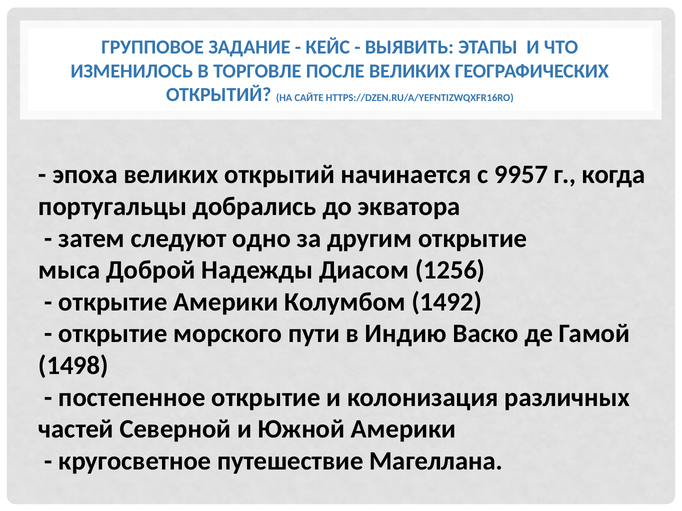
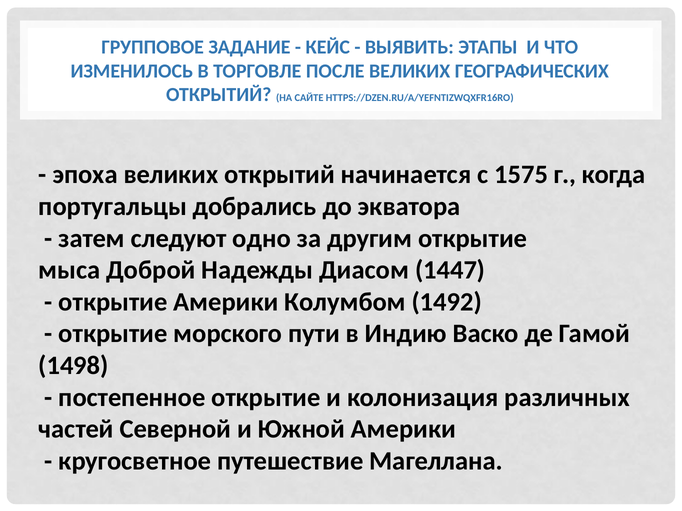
9957: 9957 -> 1575 (521, 175)
1256: 1256 -> 1447 (450, 270)
